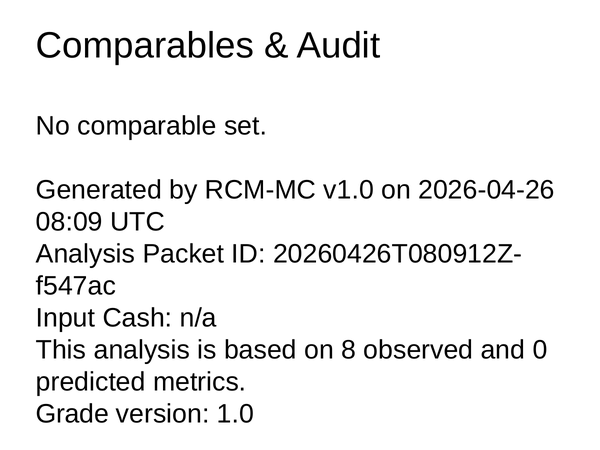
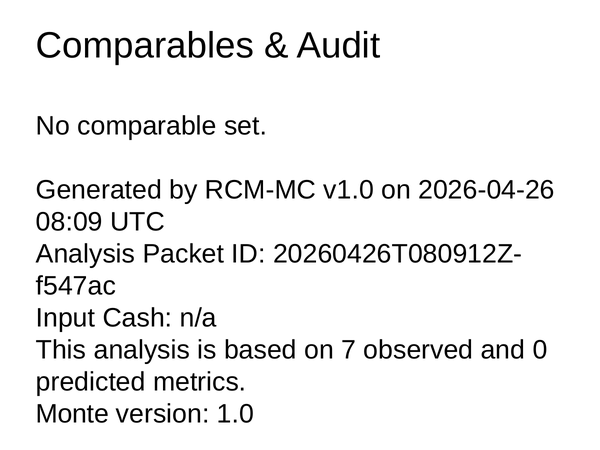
8: 8 -> 7 (349, 350)
Grade: Grade -> Monte (72, 414)
